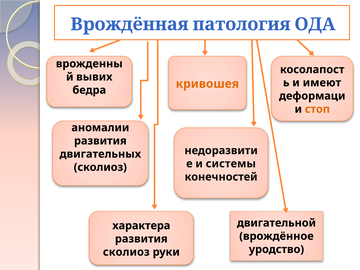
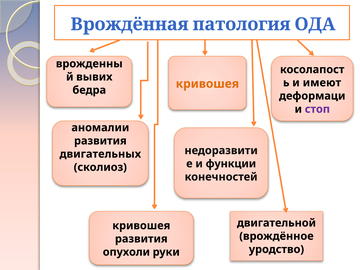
стоп colour: orange -> purple (317, 109)
системы: системы -> функции (231, 164)
характера: характера -> кривошея (141, 226)
сколиоз: сколиоз -> опухоли (126, 252)
